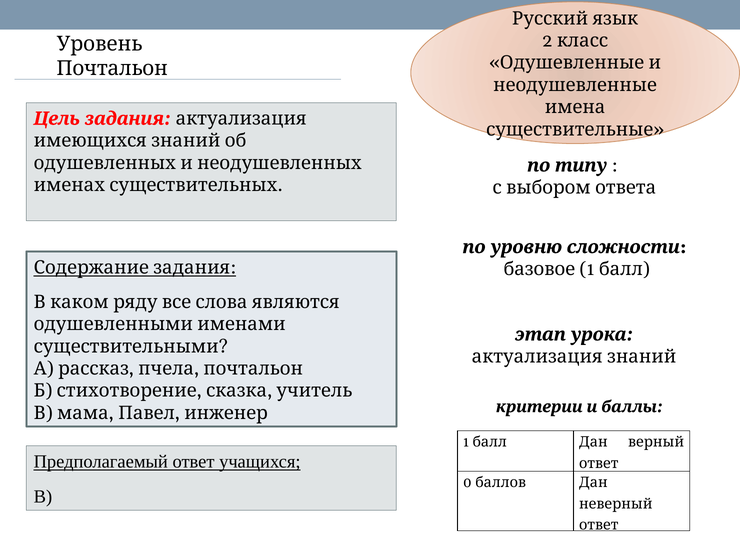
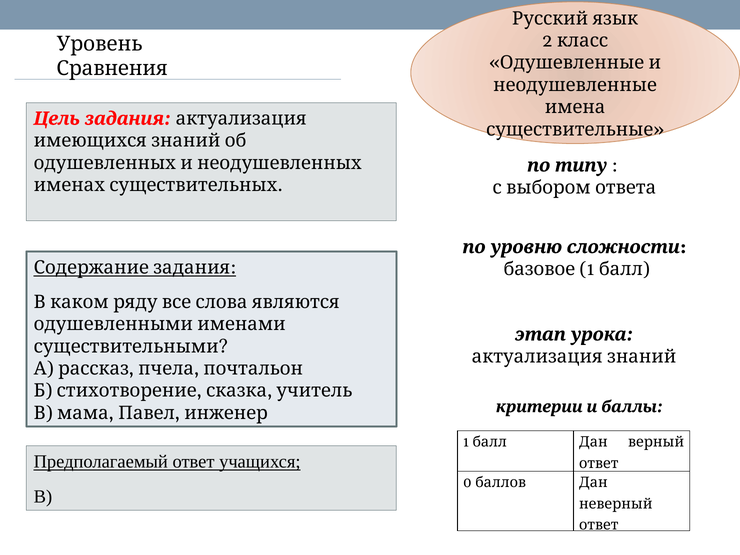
Почтальон: Почтальон -> Сравнения (112, 68)
